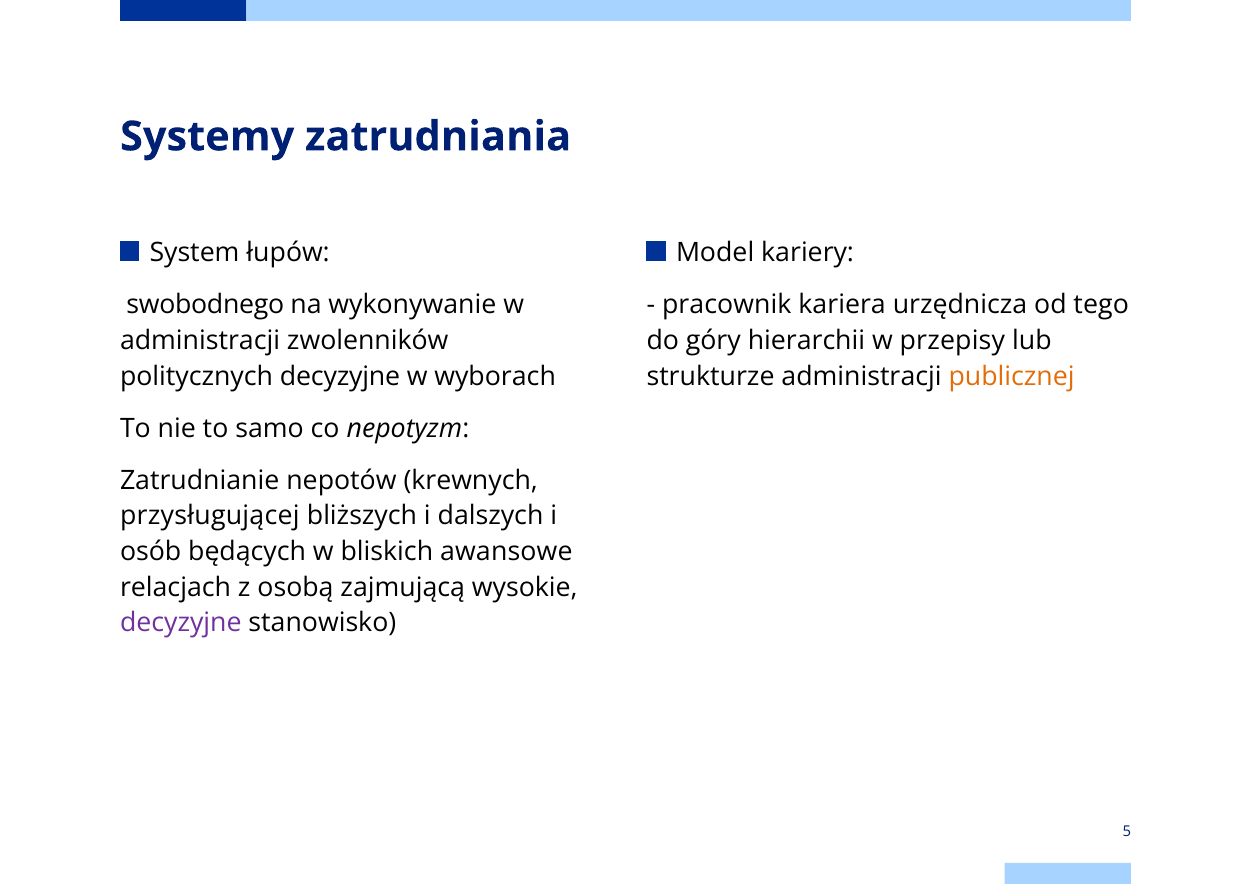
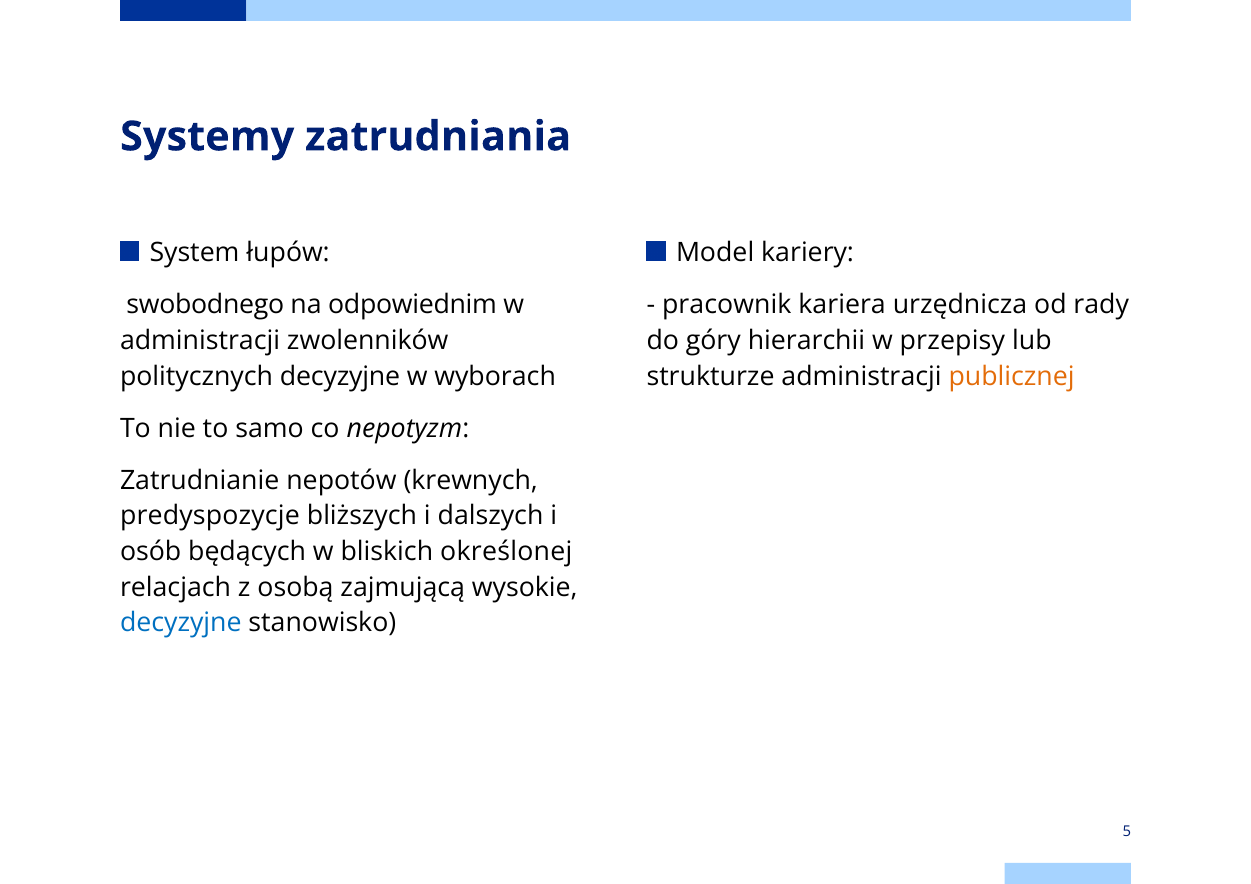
tego: tego -> rady (1101, 305)
wykonywanie: wykonywanie -> odpowiednim (413, 305)
przysługującej: przysługującej -> predyspozycje (210, 516)
awansowe: awansowe -> określonej (506, 552)
decyzyjne colour: purple -> blue (181, 623)
